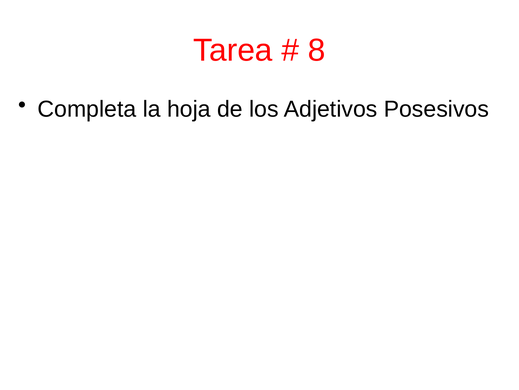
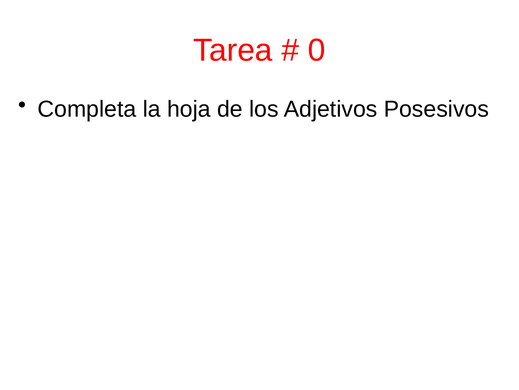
8: 8 -> 0 (317, 50)
